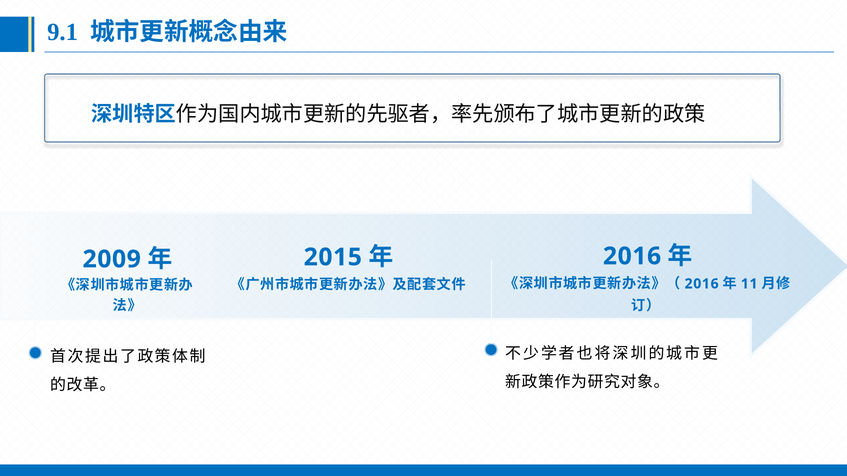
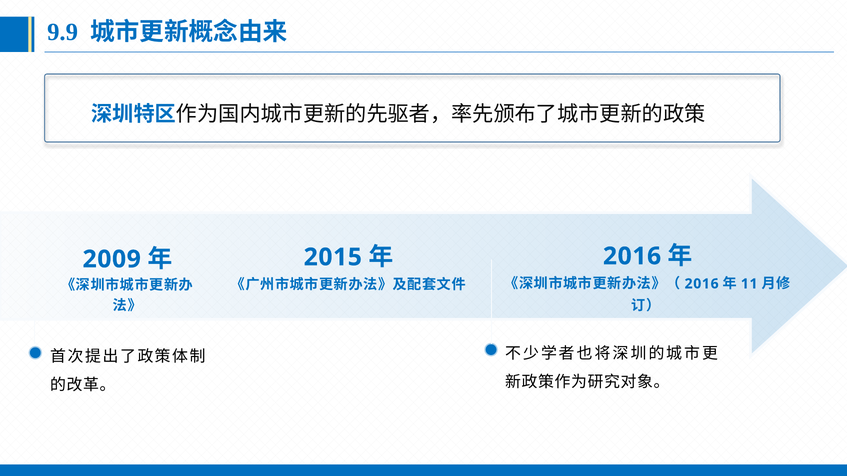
9.1: 9.1 -> 9.9 (63, 32)
